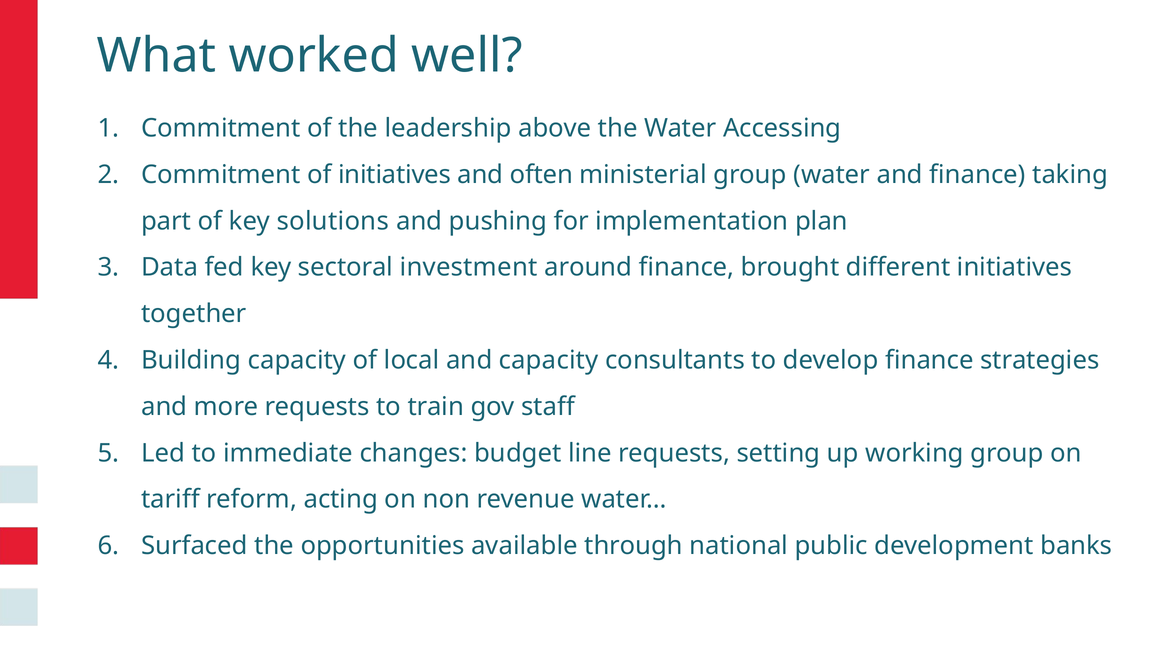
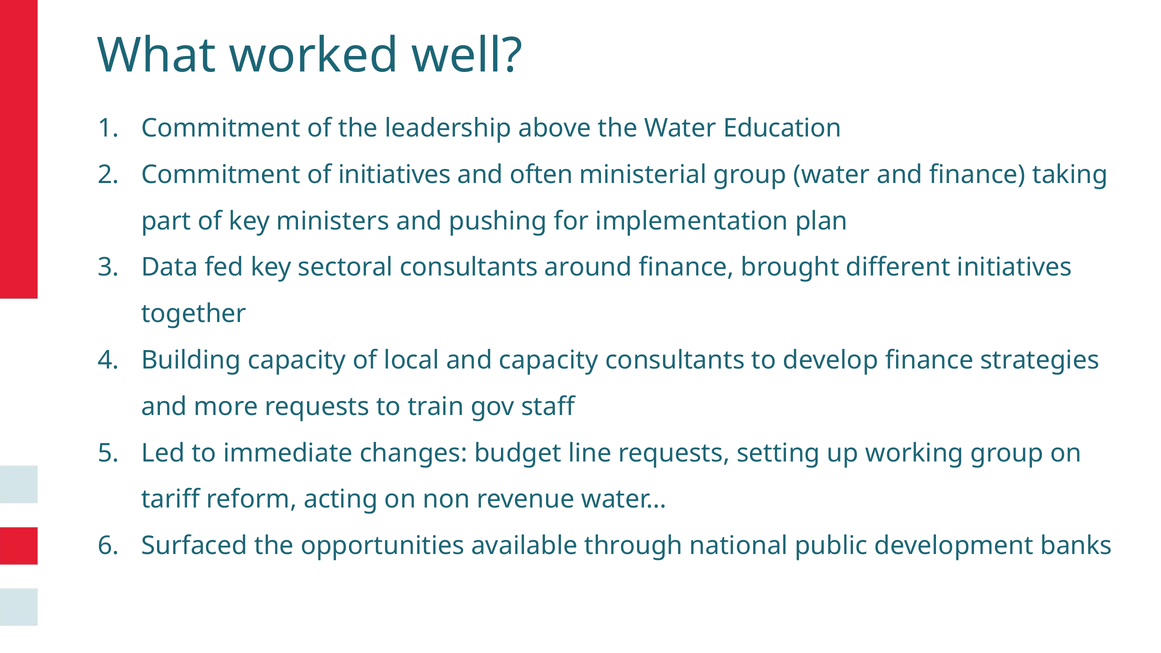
Accessing: Accessing -> Education (782, 128)
solutions: solutions -> ministers (333, 221)
sectoral investment: investment -> consultants (469, 268)
